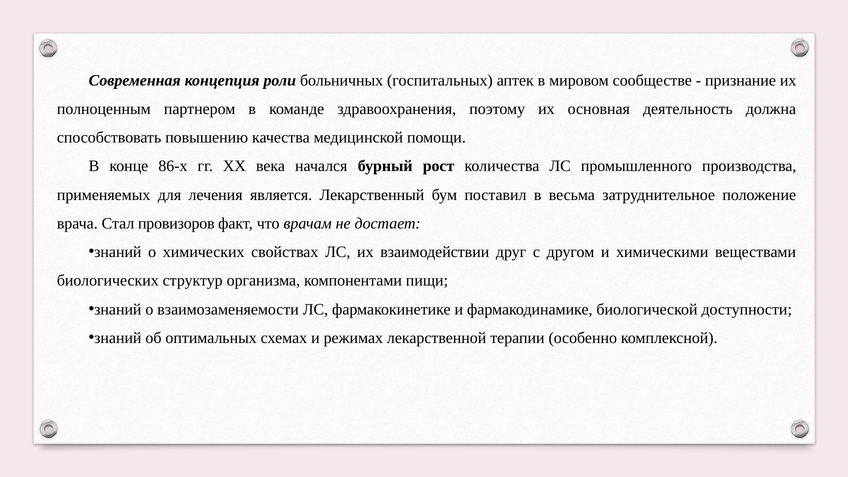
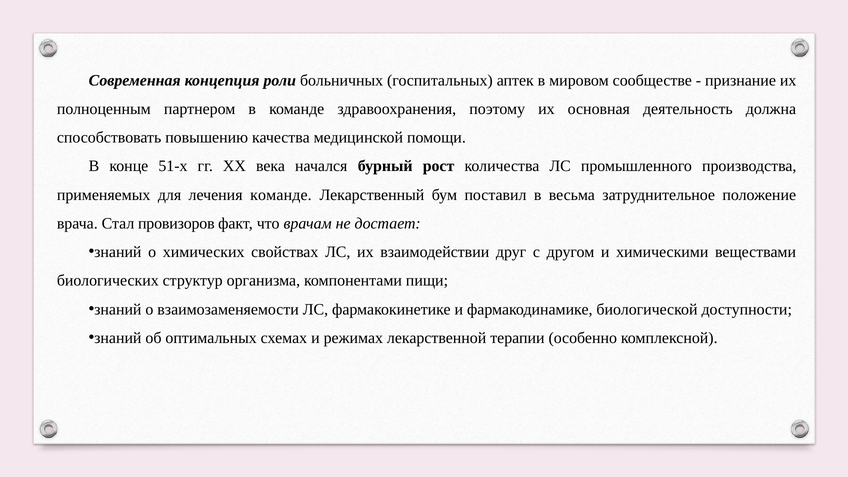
86-х: 86-х -> 51-х (173, 166)
лечения является: является -> команде (281, 195)
